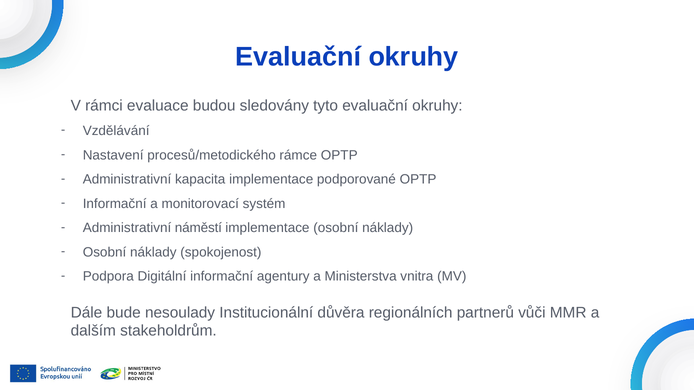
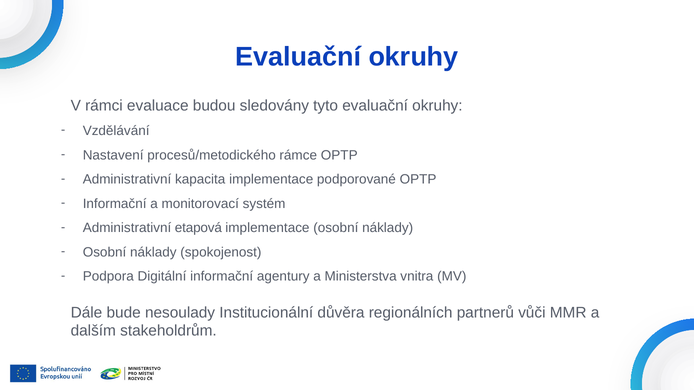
náměstí: náměstí -> etapová (198, 228)
